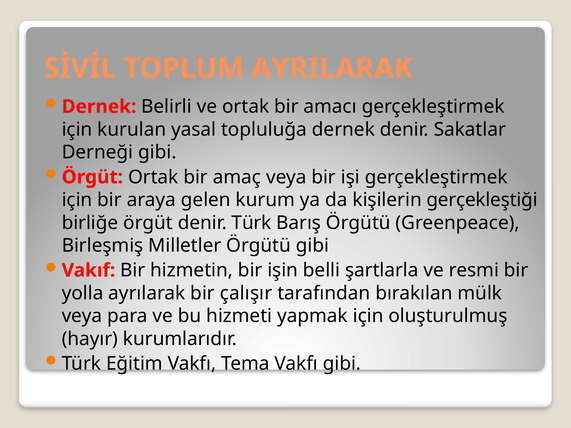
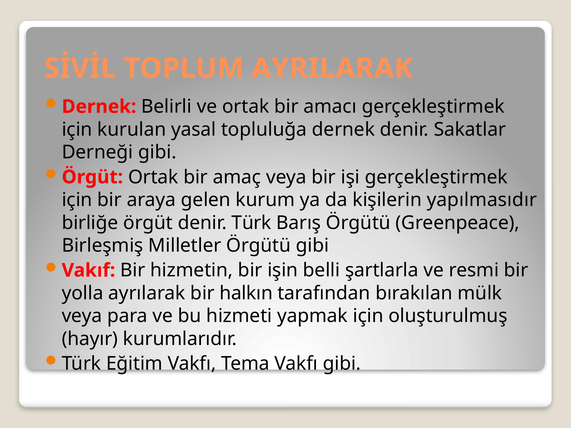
gerçekleştiği: gerçekleştiği -> yapılmasıdır (482, 200)
çalışır: çalışır -> halkın (246, 293)
